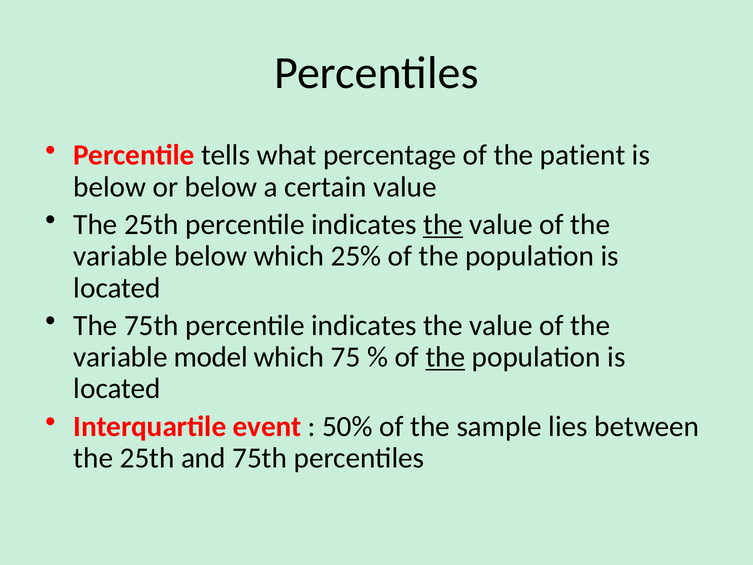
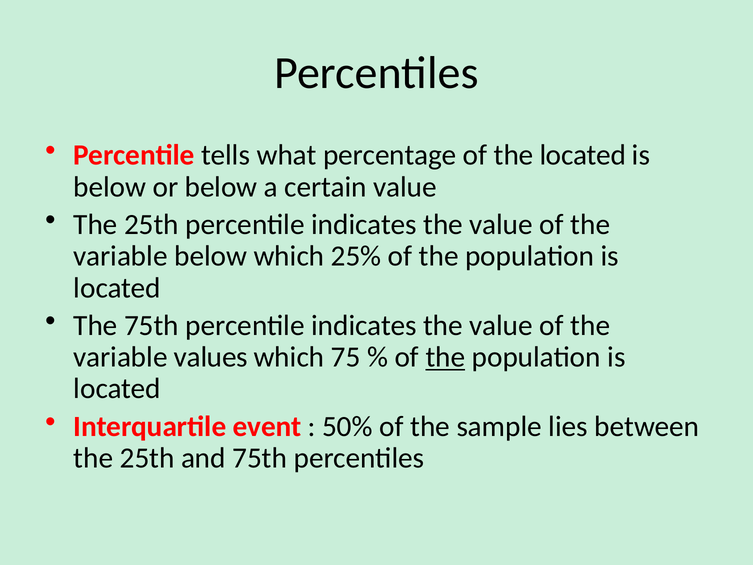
the patient: patient -> located (583, 155)
the underline: present -> none (443, 224)
model: model -> values (211, 357)
